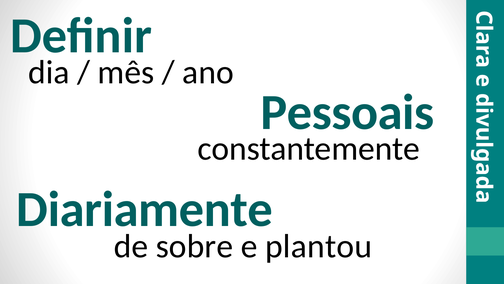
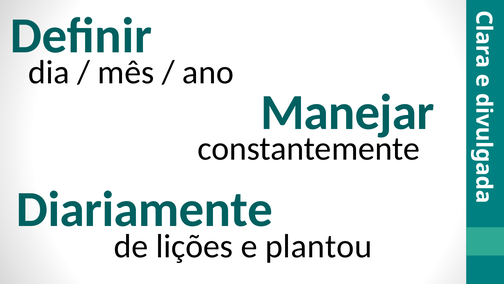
Pessoais: Pessoais -> Manejar (347, 112)
sobre: sobre -> lições (194, 246)
